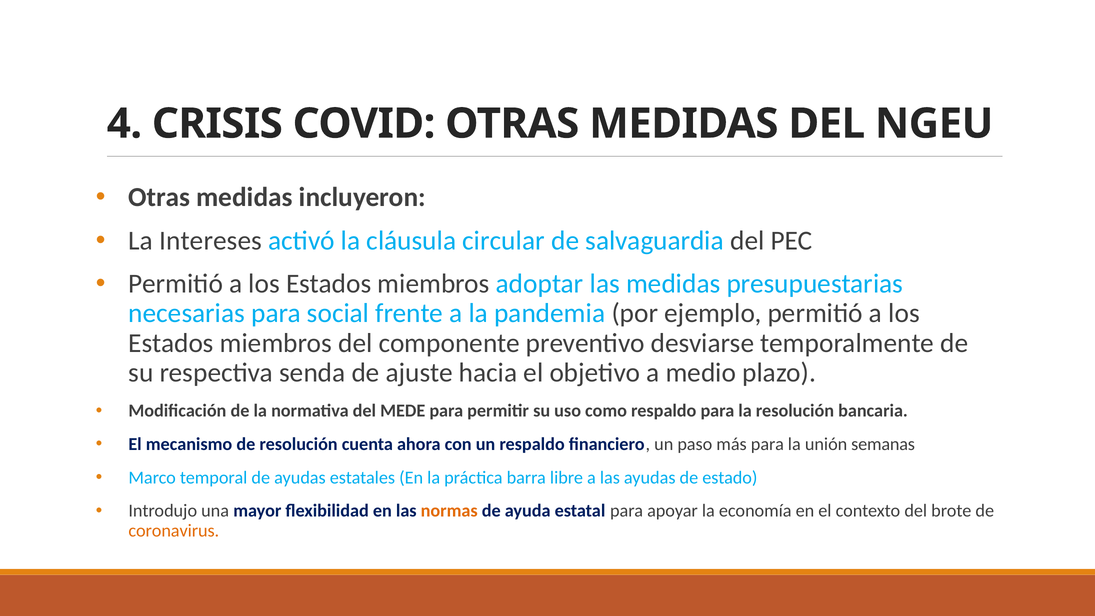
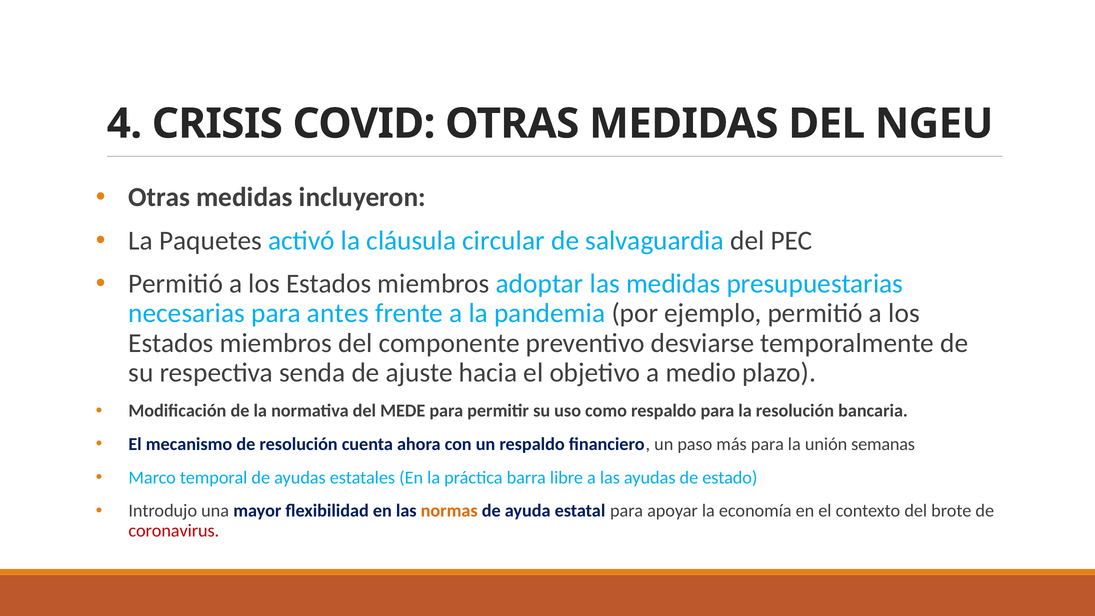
Intereses: Intereses -> Paquetes (211, 241)
social: social -> antes (338, 313)
coronavirus colour: orange -> red (174, 531)
